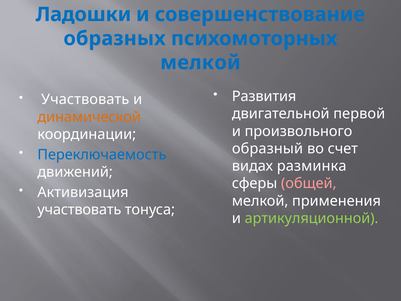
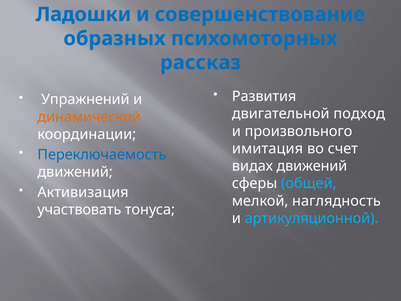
мелкой: мелкой -> рассказ (200, 63)
Участвовать: Участвовать -> Упражнений (85, 99)
первой: первой -> подход (359, 114)
образный: образный -> имитация (268, 149)
видах разминка: разминка -> движений (312, 166)
общей colour: pink -> light blue (309, 183)
применения: применения -> наглядность (336, 201)
артикуляционной colour: light green -> light blue (312, 218)
